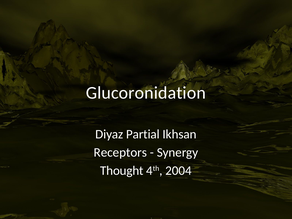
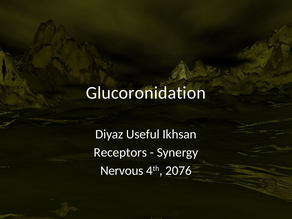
Partial: Partial -> Useful (143, 134)
Thought: Thought -> Nervous (122, 171)
2004: 2004 -> 2076 (178, 171)
